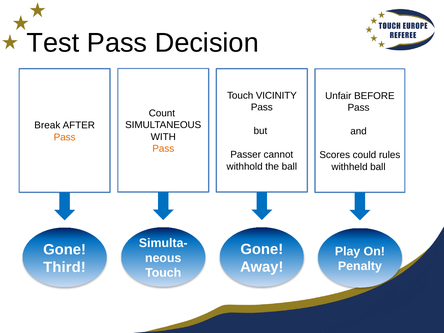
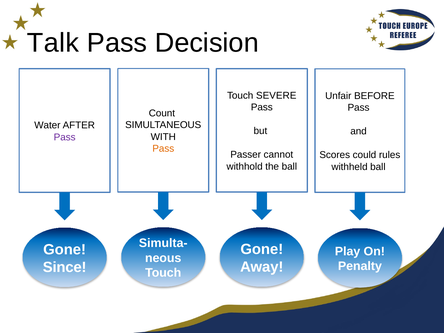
Test: Test -> Talk (53, 43)
VICINITY: VICINITY -> SEVERE (276, 96)
Break: Break -> Water (47, 125)
Pass colour: orange -> purple (65, 137)
Third: Third -> Since (65, 267)
